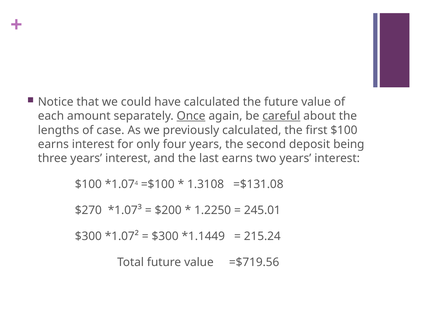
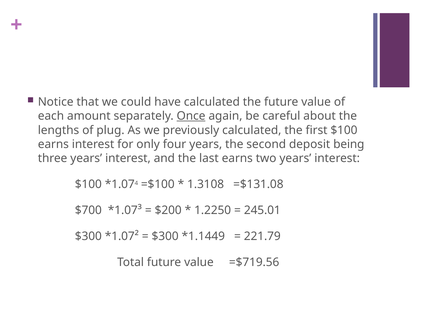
careful underline: present -> none (281, 116)
case: case -> plug (110, 130)
$270: $270 -> $700 (88, 210)
215.24: 215.24 -> 221.79 (262, 236)
